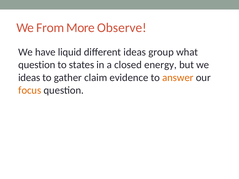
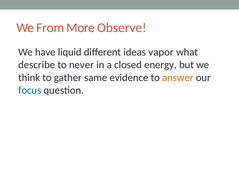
group: group -> vapor (161, 52)
question: question -> describe (37, 65)
states: states -> never (81, 65)
ideas: ideas -> think (29, 78)
claim: claim -> same (96, 78)
focus colour: orange -> blue (30, 90)
